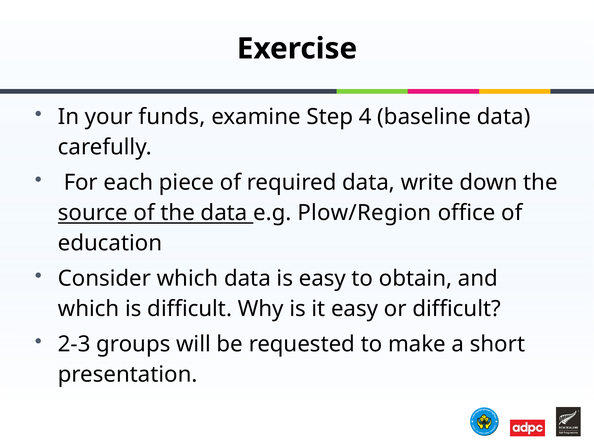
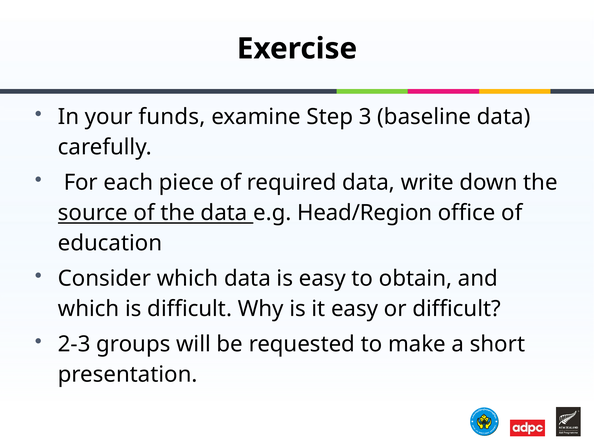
4: 4 -> 3 (365, 117)
Plow/Region: Plow/Region -> Head/Region (365, 213)
